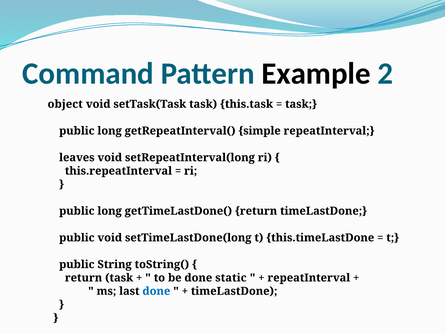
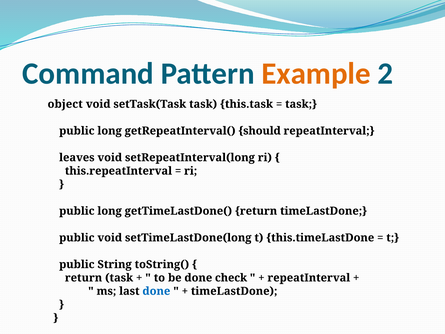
Example colour: black -> orange (316, 73)
simple: simple -> should (260, 131)
static: static -> check (231, 278)
